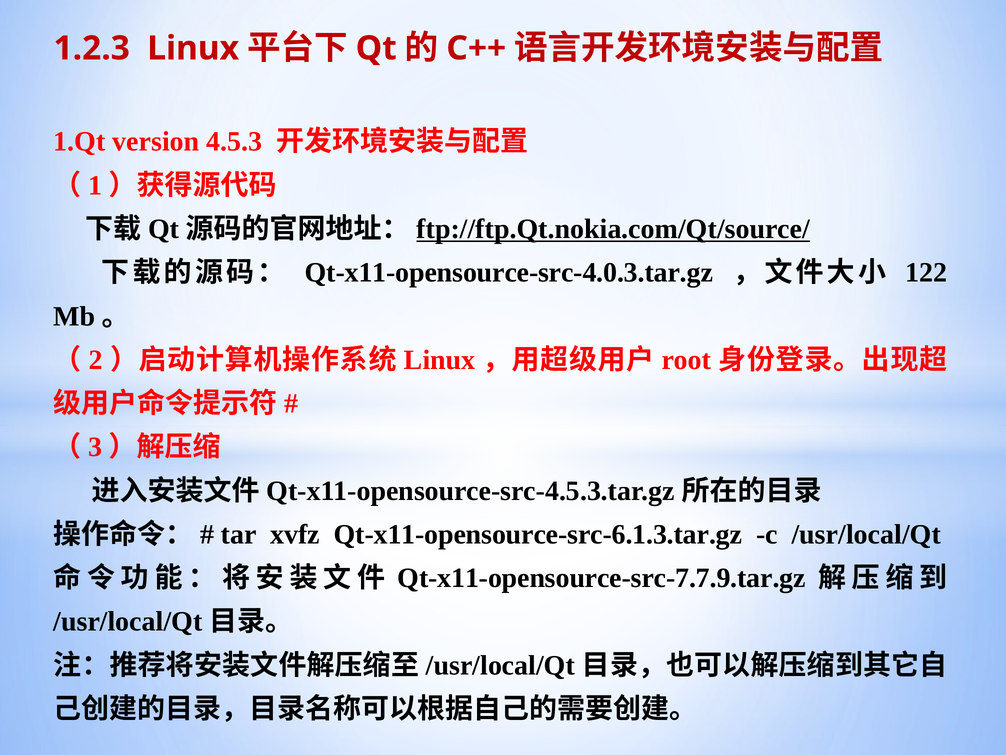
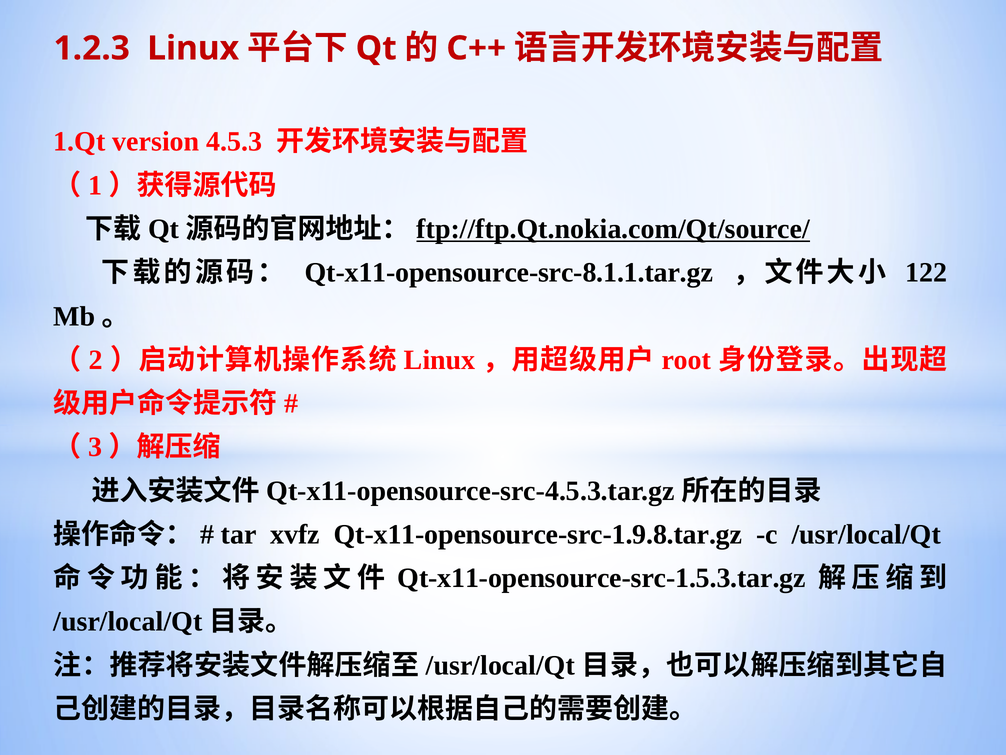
Qt-x11-opensource-src-4.0.3.tar.gz: Qt-x11-opensource-src-4.0.3.tar.gz -> Qt-x11-opensource-src-8.1.1.tar.gz (509, 272)
Qt-x11-opensource-src-6.1.3.tar.gz: Qt-x11-opensource-src-6.1.3.tar.gz -> Qt-x11-opensource-src-1.9.8.tar.gz (538, 534)
Qt-x11-opensource-src-7.7.9.tar.gz: Qt-x11-opensource-src-7.7.9.tar.gz -> Qt-x11-opensource-src-1.5.3.tar.gz (602, 578)
